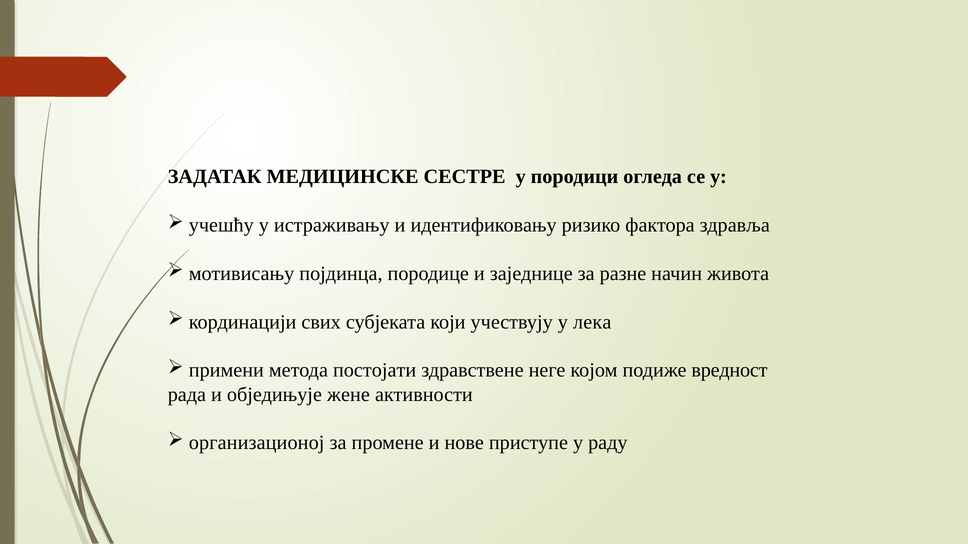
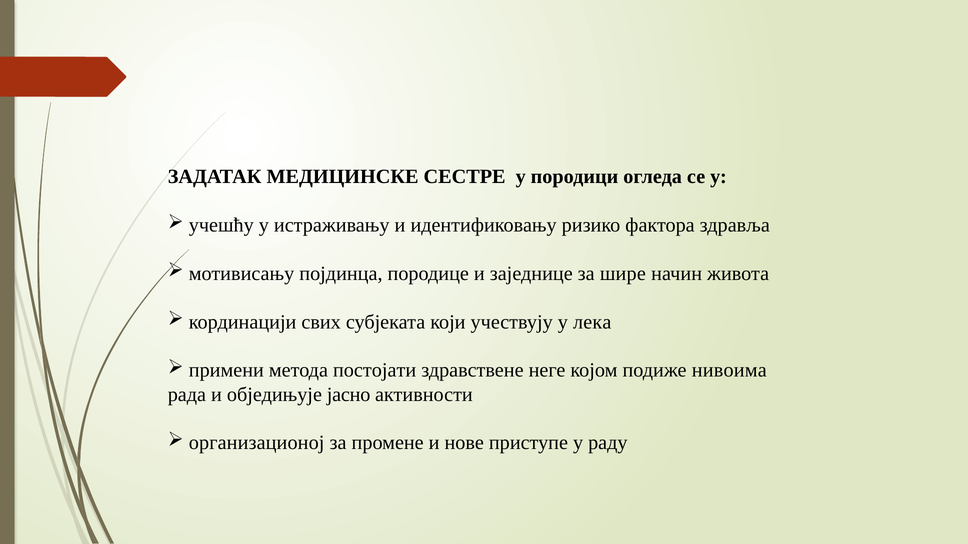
разне: разне -> шире (623, 274)
вредност: вредност -> нивоима (729, 371)
жене: жене -> јасно (349, 395)
